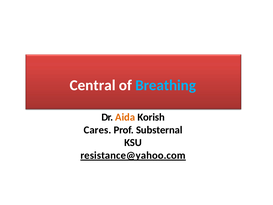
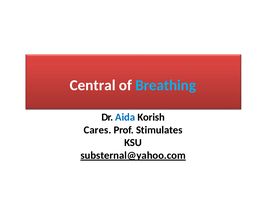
Aida colour: orange -> blue (125, 117)
Substernal: Substernal -> Stimulates (159, 130)
resistance@yahoo.com: resistance@yahoo.com -> substernal@yahoo.com (133, 155)
